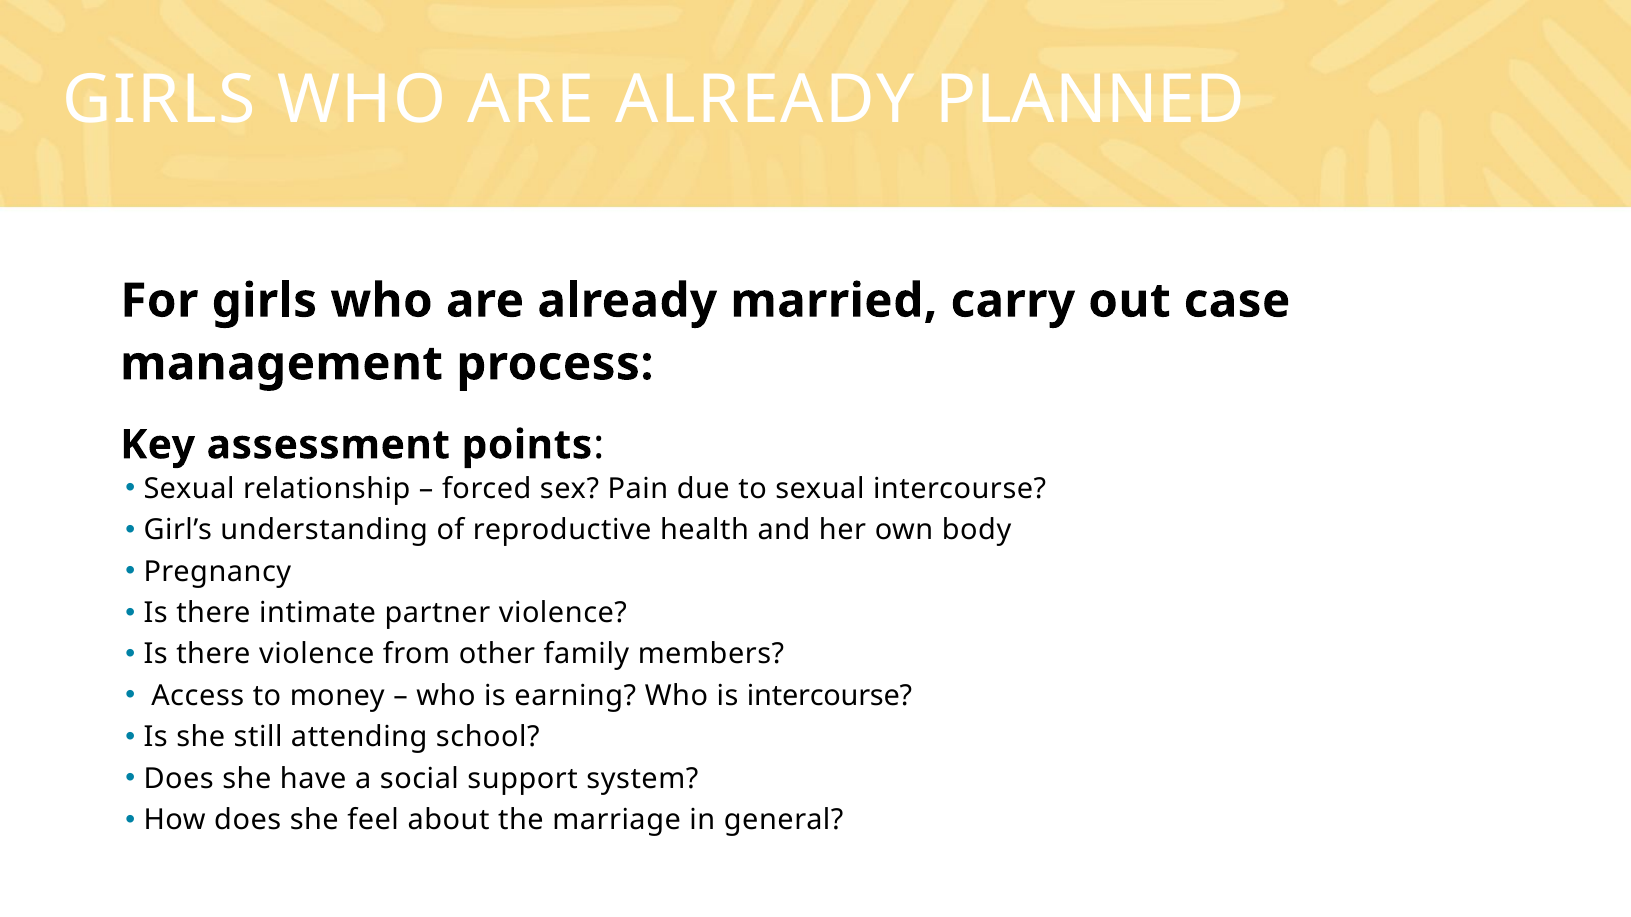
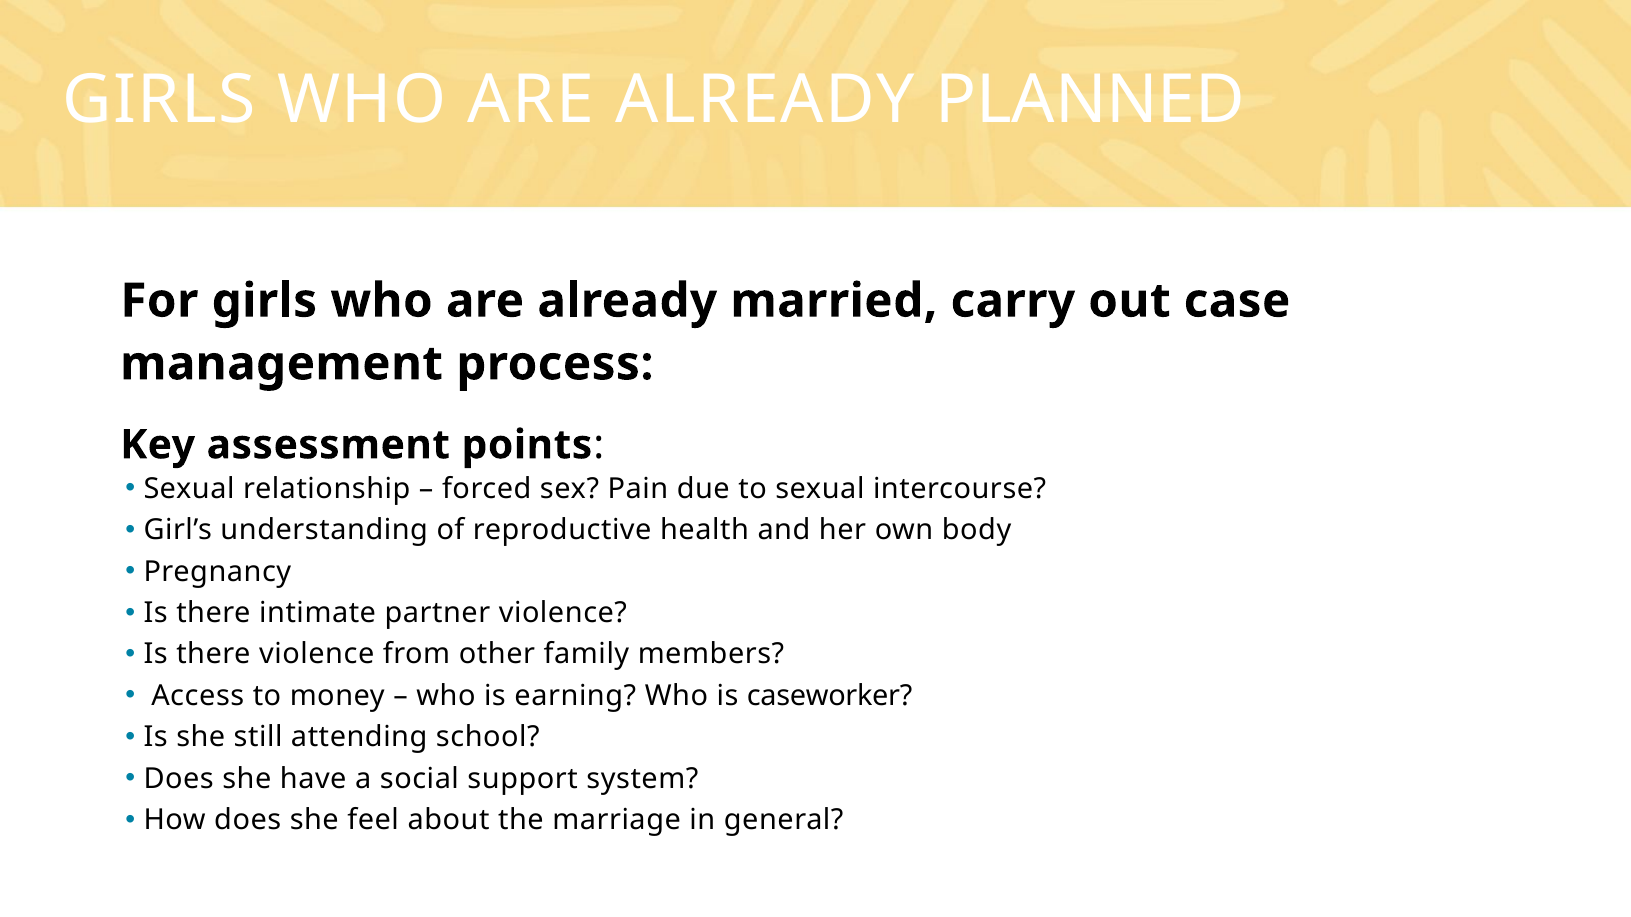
is intercourse: intercourse -> caseworker (830, 696)
